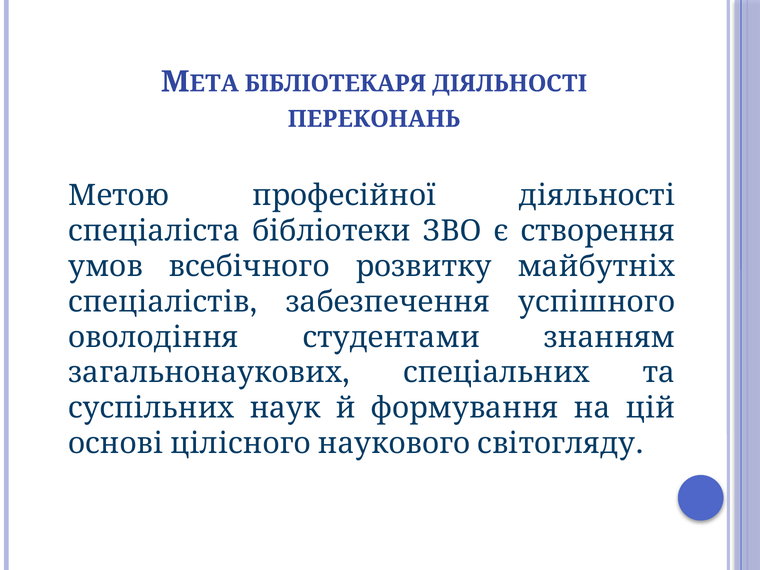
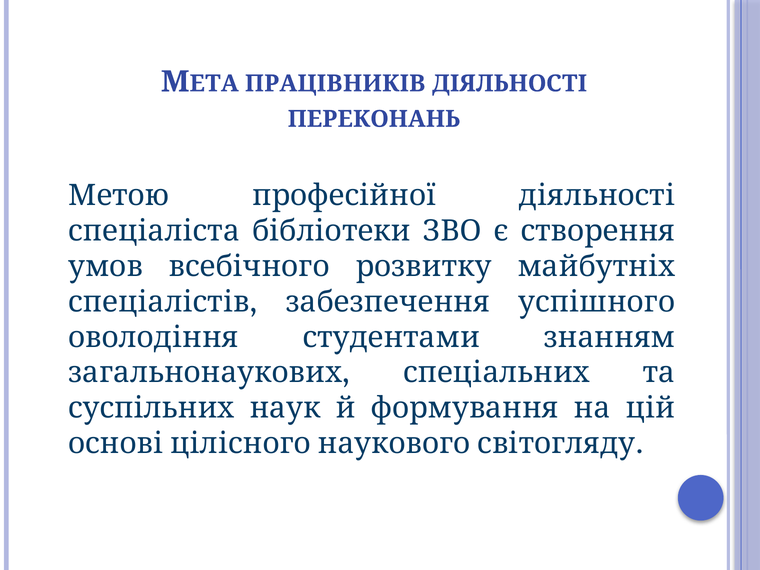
БІБЛІОТЕКАРЯ: БІБЛІОТЕКАРЯ -> ПРАЦІВНИКІВ (335, 84)
